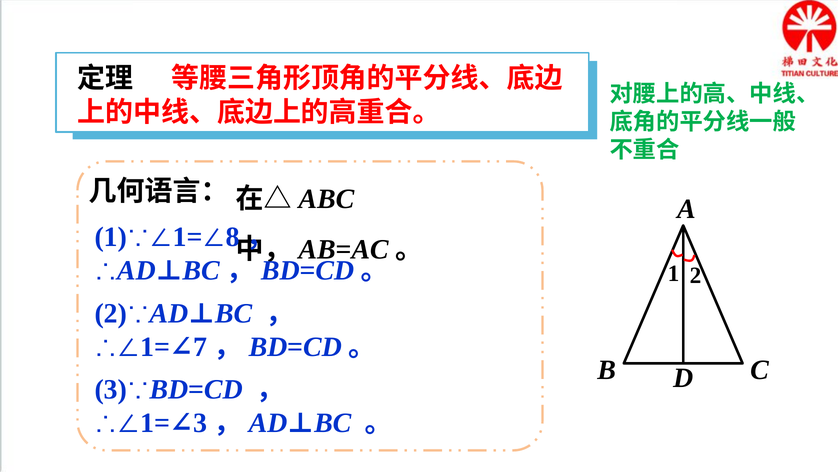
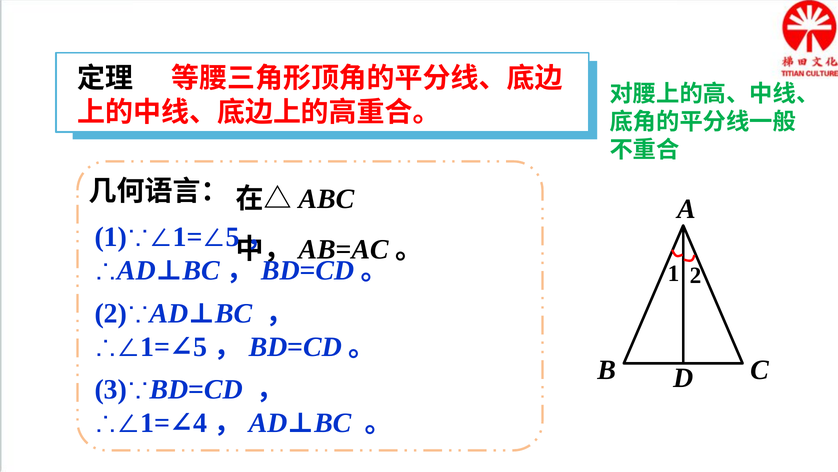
8: 8 -> 5 (233, 237)
7: 7 -> 5 (200, 346)
3: 3 -> 4 (200, 423)
